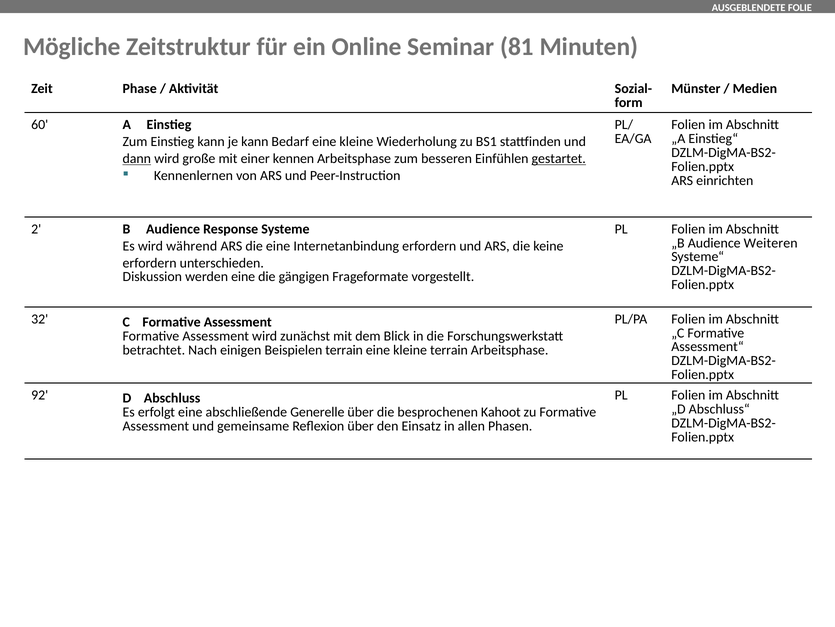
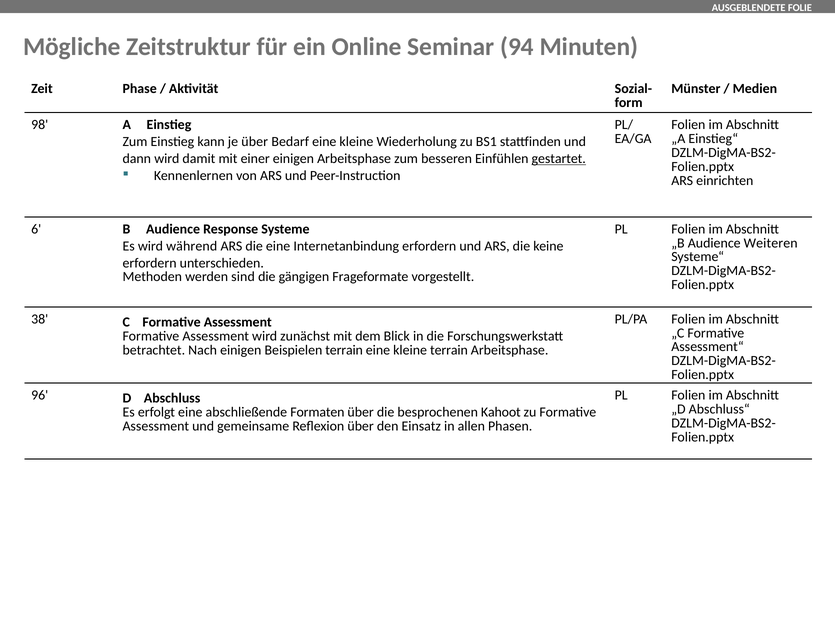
81: 81 -> 94 (517, 47)
60: 60 -> 98 (40, 125)
je kann: kann -> über (255, 142)
dann underline: present -> none (137, 159)
große: große -> damit (199, 159)
einer kennen: kennen -> einigen (293, 159)
2: 2 -> 6 (36, 229)
Diskussion: Diskussion -> Methoden (152, 277)
werden eine: eine -> sind (243, 277)
32: 32 -> 38 (40, 319)
92: 92 -> 96 (40, 395)
Generelle: Generelle -> Formaten (317, 412)
